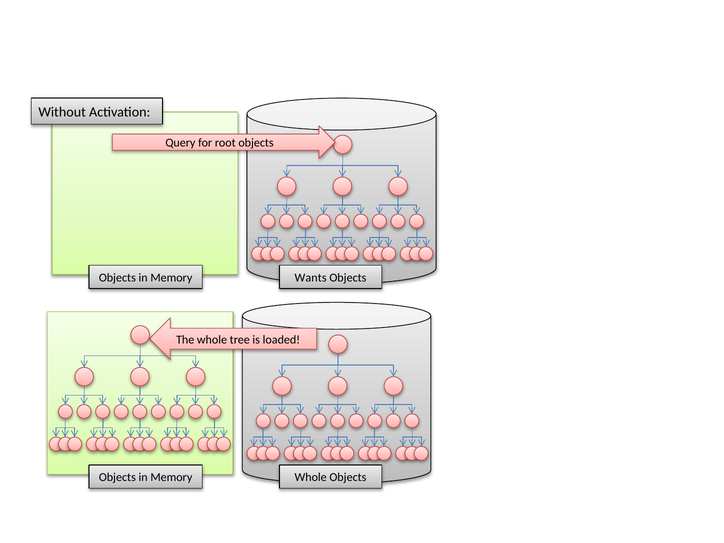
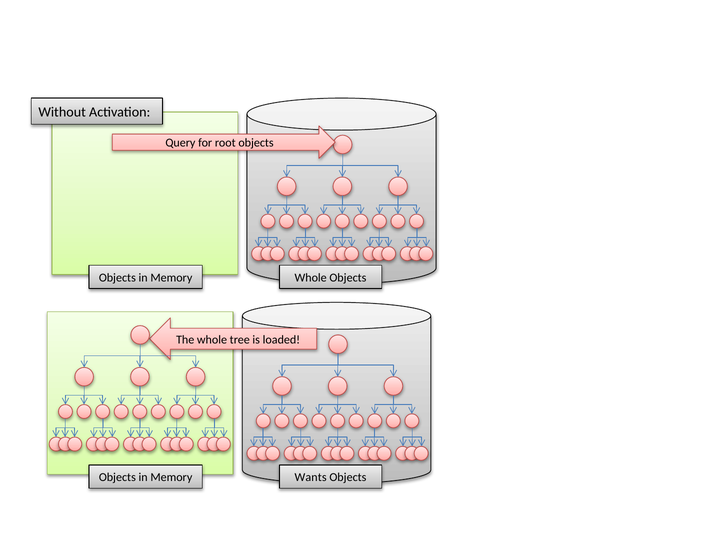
Memory Wants: Wants -> Whole (311, 278)
Memory Whole: Whole -> Wants (311, 477)
